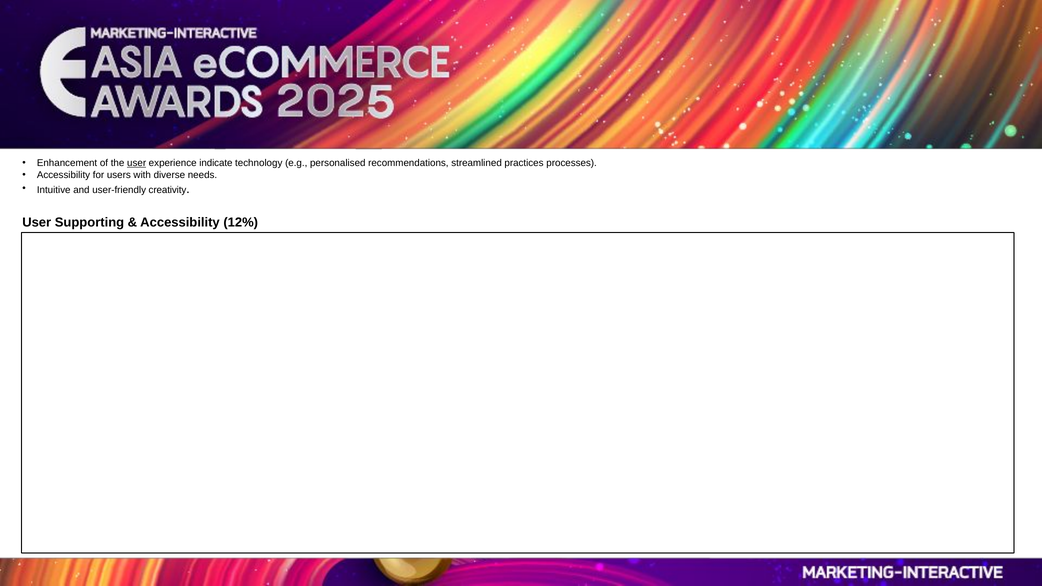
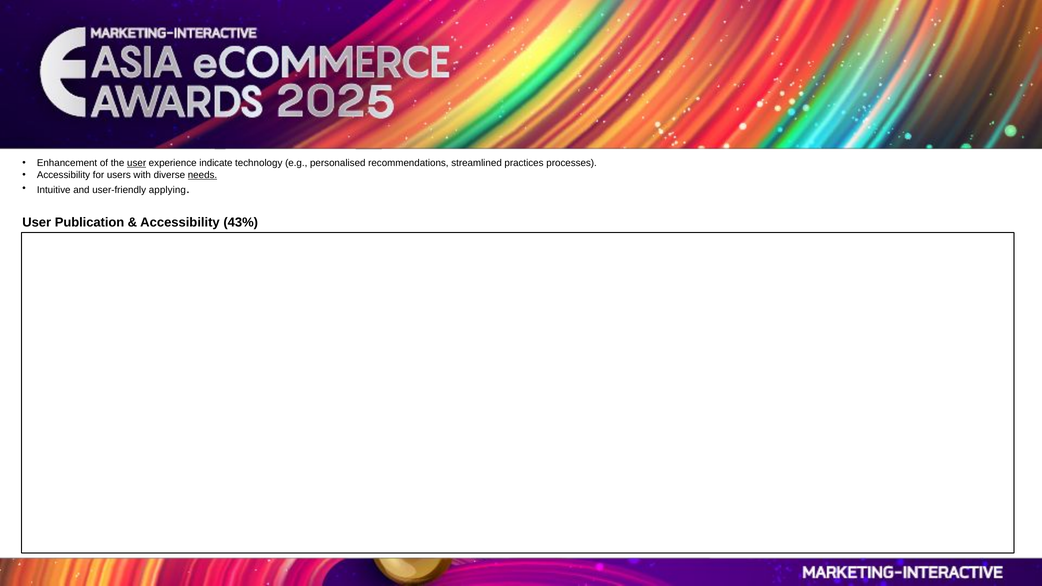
needs underline: none -> present (202, 175)
creativity: creativity -> applying (167, 190)
Supporting: Supporting -> Publication (90, 222)
12%: 12% -> 43% (241, 222)
